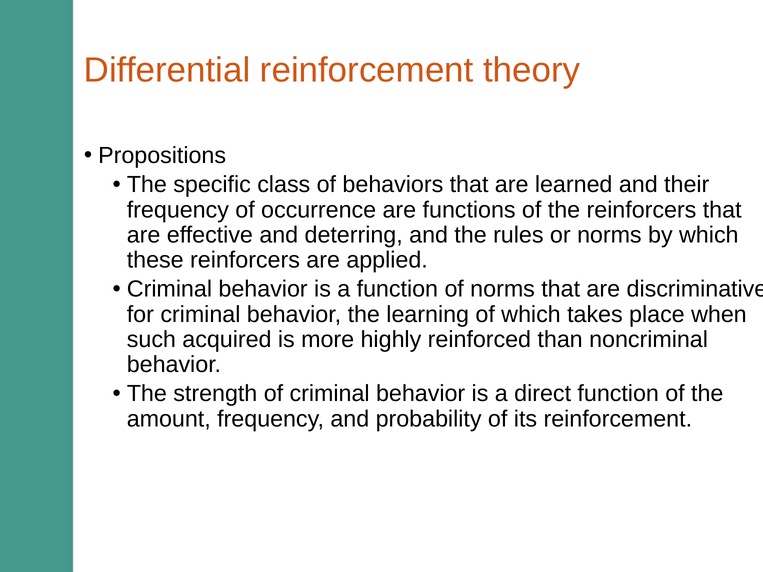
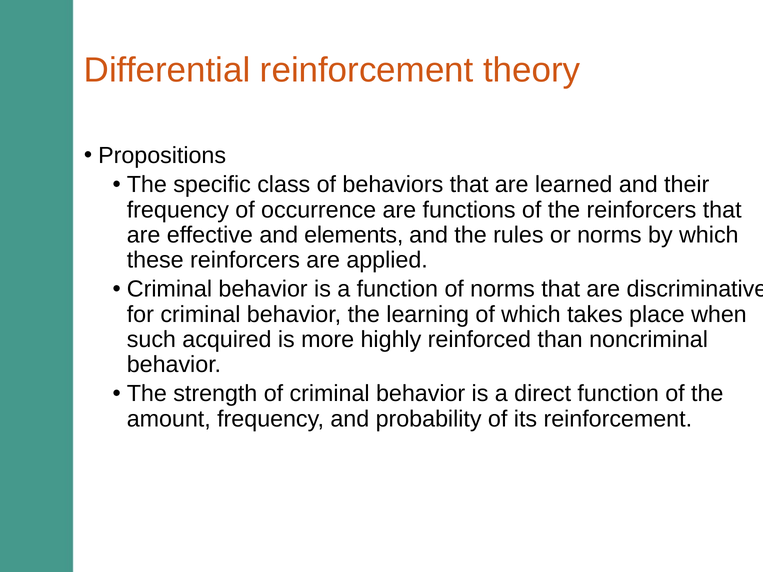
deterring: deterring -> elements (354, 235)
